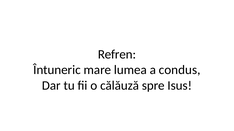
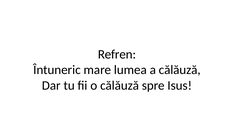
a condus: condus -> călăuză (180, 70)
